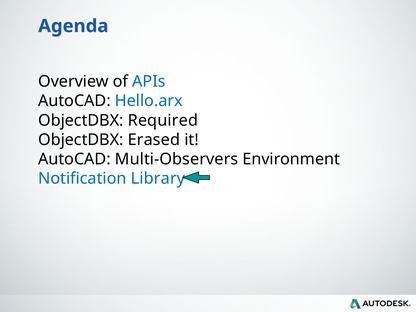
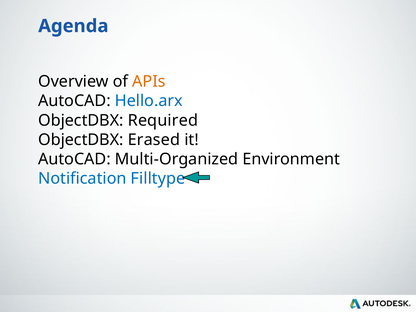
APIs colour: blue -> orange (149, 82)
Multi-Observers: Multi-Observers -> Multi-Organized (177, 159)
Library: Library -> Filltype (158, 179)
